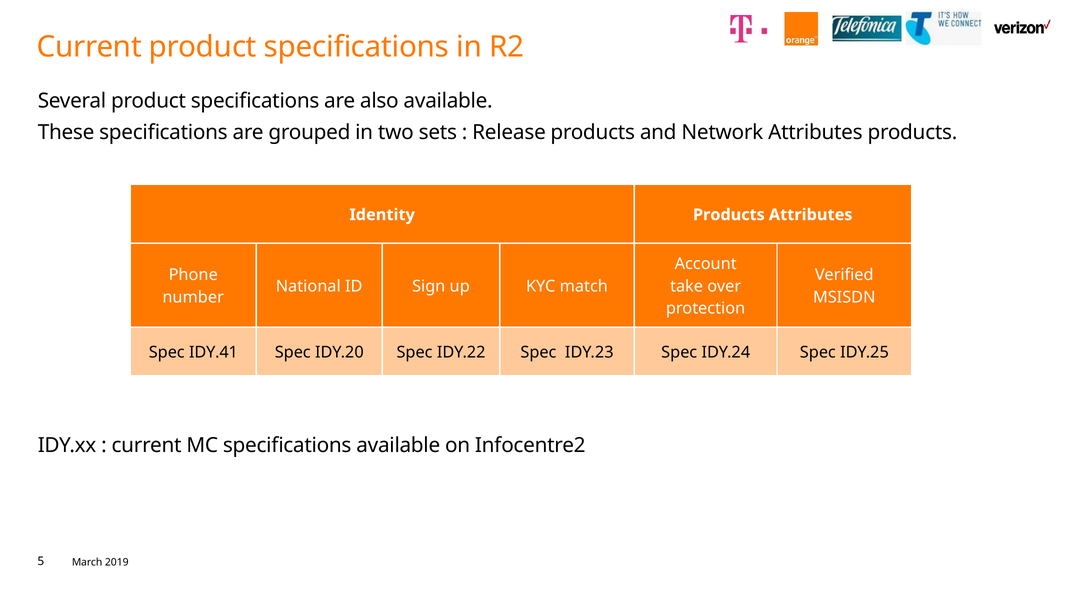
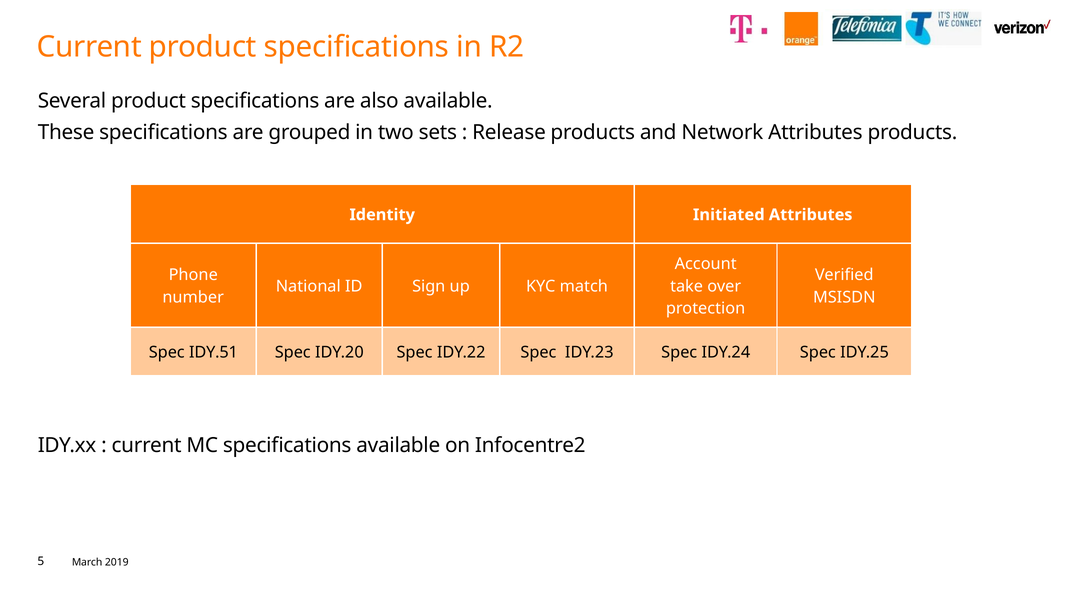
Identity Products: Products -> Initiated (729, 215)
IDY.41: IDY.41 -> IDY.51 (213, 352)
